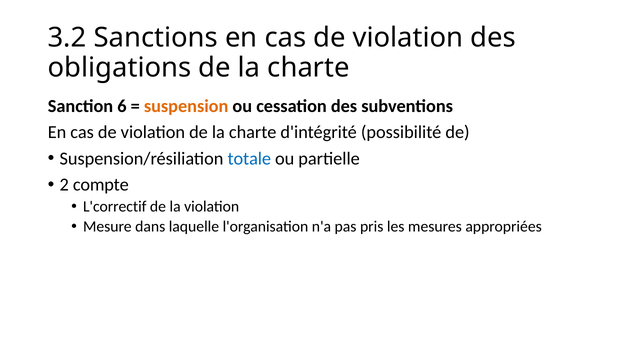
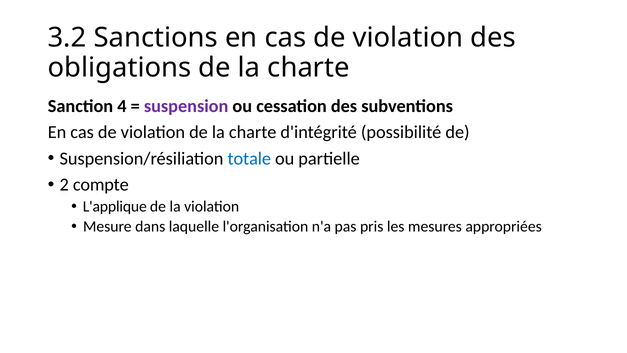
6: 6 -> 4 (122, 106)
suspension colour: orange -> purple (186, 106)
L'correctif: L'correctif -> L'applique (115, 206)
